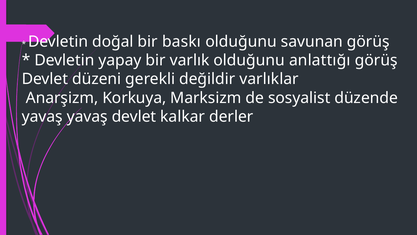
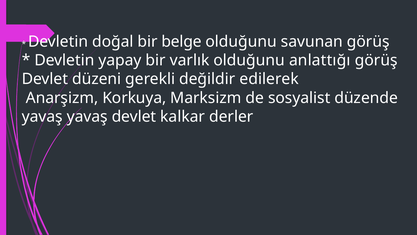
baskı: baskı -> belge (182, 41)
varlıklar: varlıklar -> edilerek (269, 79)
